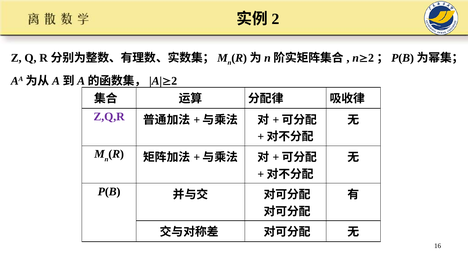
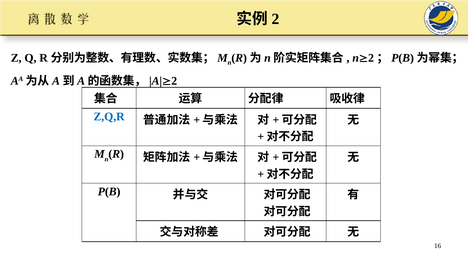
Z,Q,R colour: purple -> blue (109, 117)
